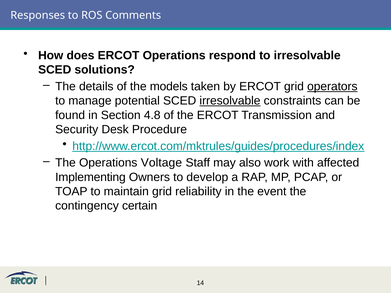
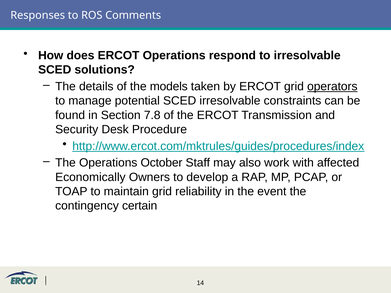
irresolvable underline: present -> none (230, 101)
4.8: 4.8 -> 7.8 (152, 115)
Voltage: Voltage -> October (162, 163)
Implementing: Implementing -> Economically (90, 177)
